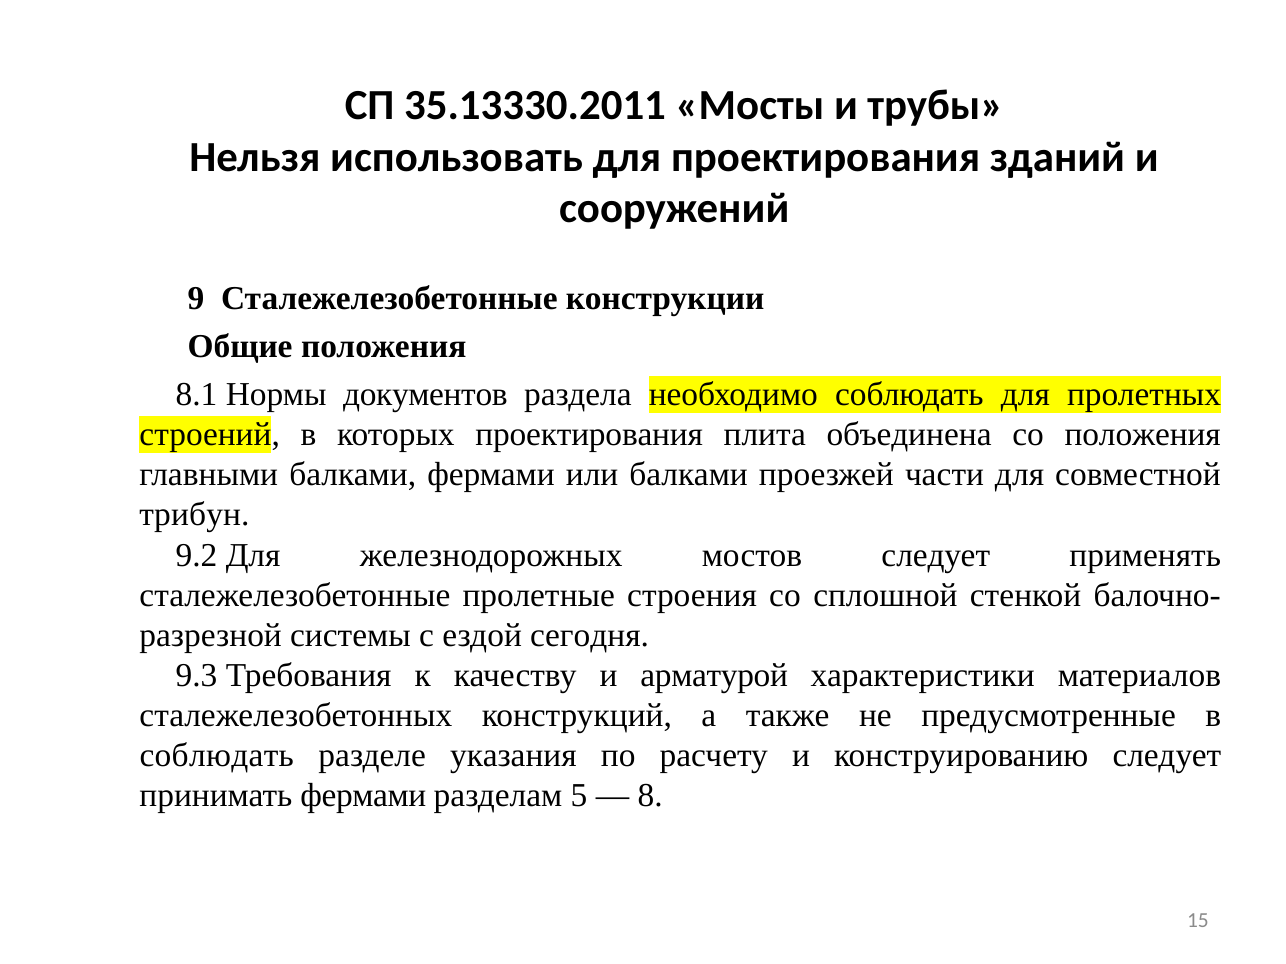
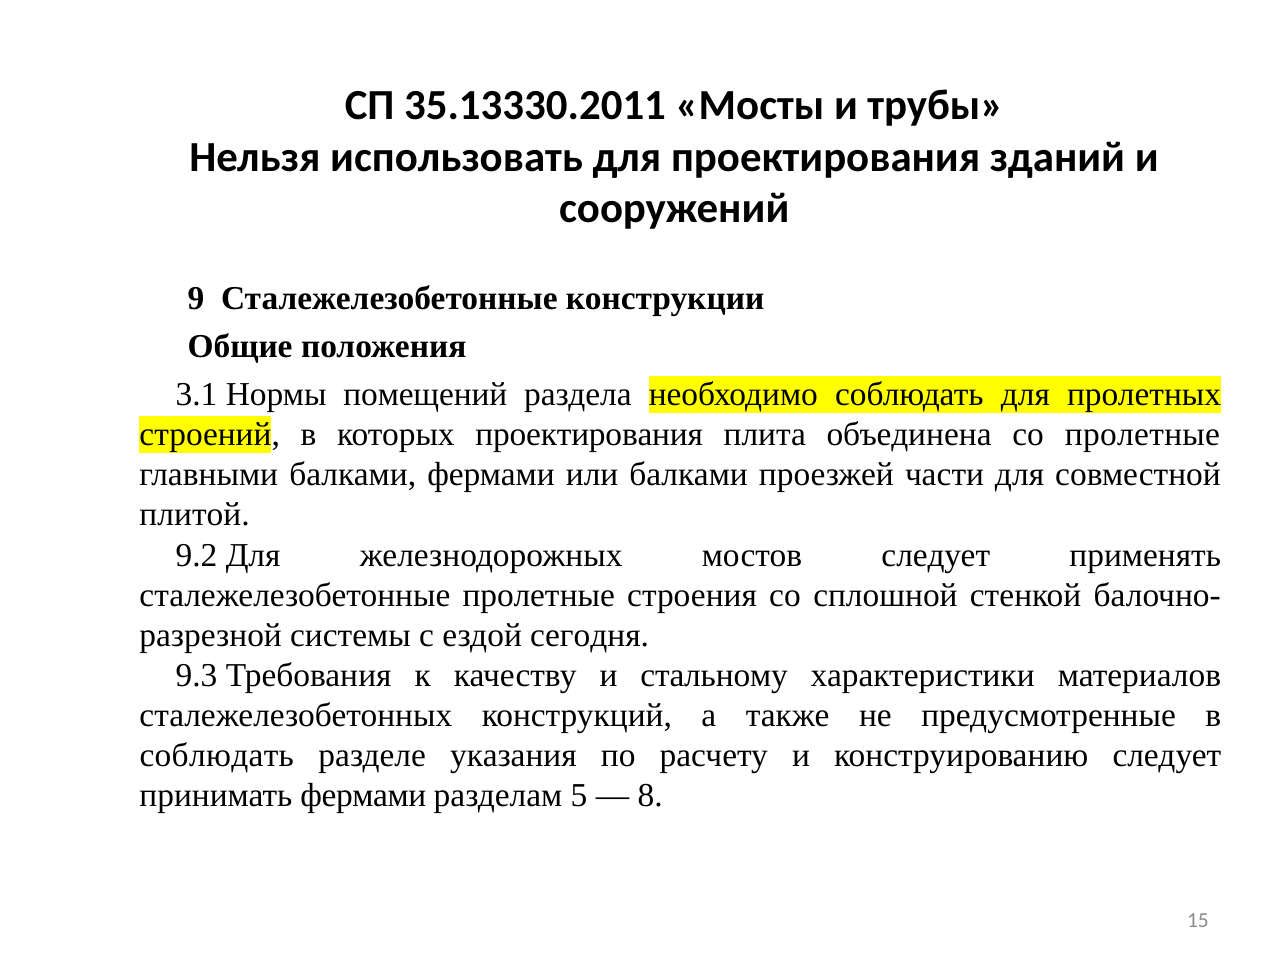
8.1: 8.1 -> 3.1 (197, 395)
документов: документов -> помещений (425, 395)
со положения: положения -> пролетные (1142, 435)
трибун: трибун -> плитой (195, 515)
арматурой: арматурой -> стальному (714, 676)
